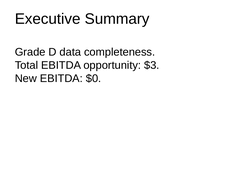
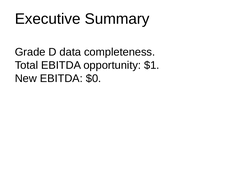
$3: $3 -> $1 (152, 65)
